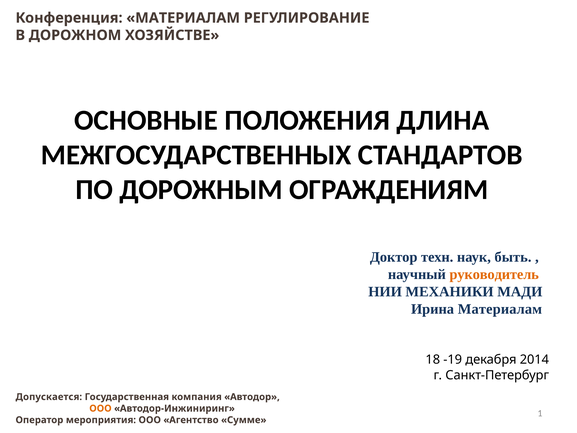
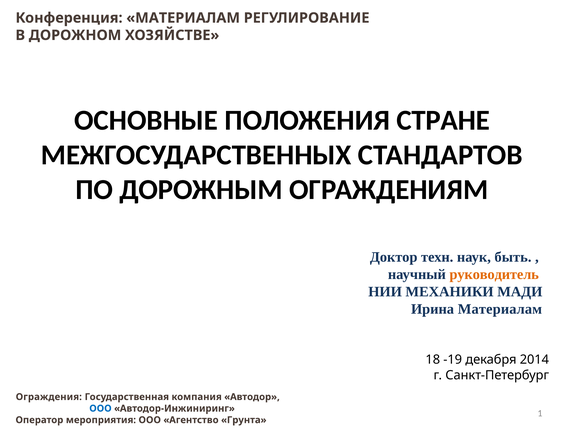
ДЛИНА: ДЛИНА -> СТРАНЕ (443, 120)
Допускается: Допускается -> Ограждения (49, 397)
ООО colour: orange -> blue (100, 408)
Сумме: Сумме -> Грунта (244, 420)
